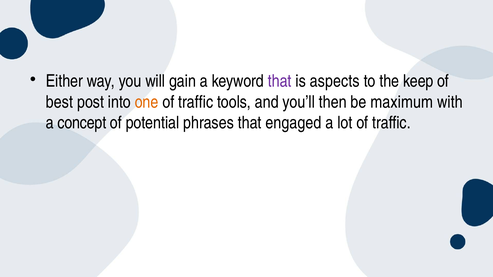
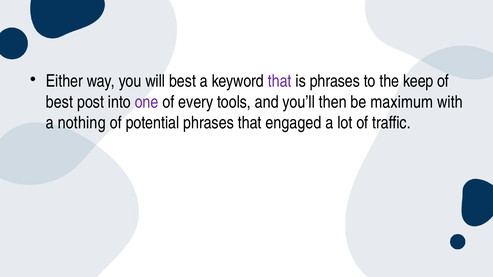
will gain: gain -> best (182, 81)
is aspects: aspects -> phrases (335, 81)
one colour: orange -> purple (147, 102)
traffic: traffic -> every (196, 102)
concept: concept -> nothing (82, 123)
